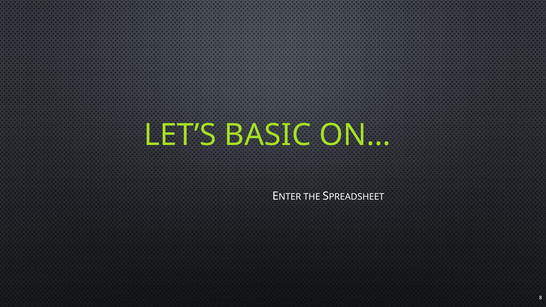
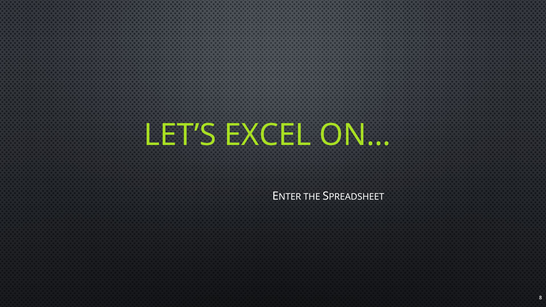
BASIC: BASIC -> EXCEL (268, 135)
